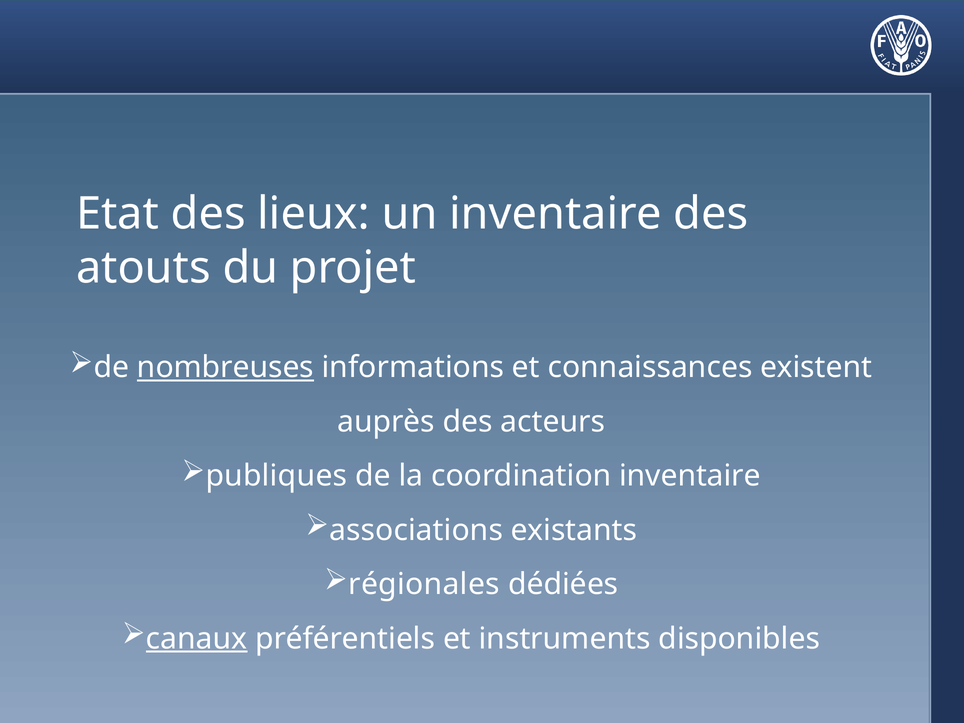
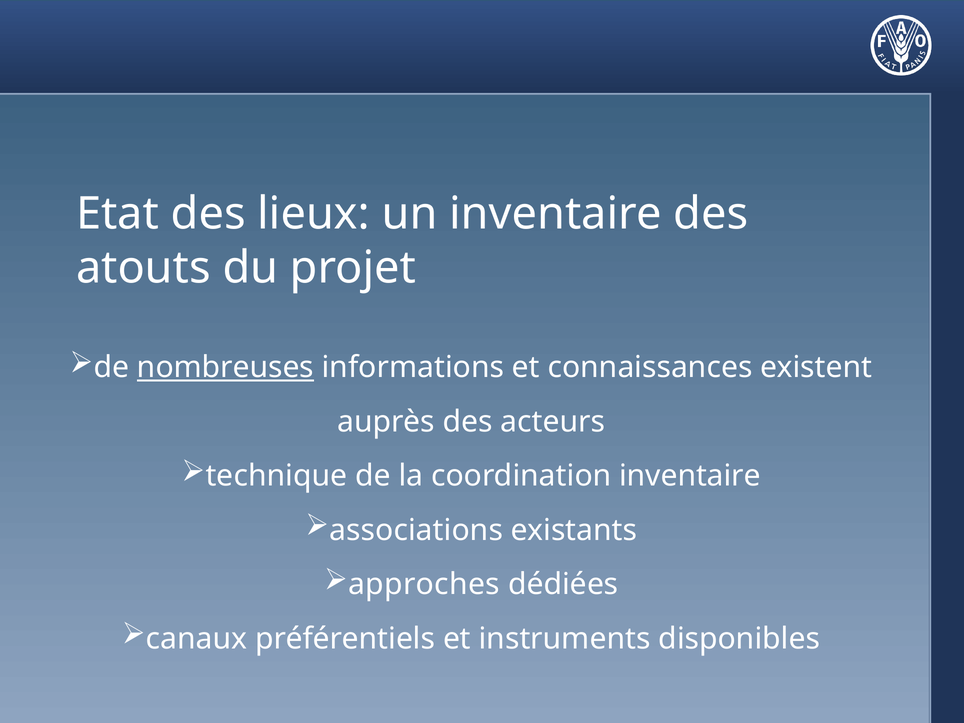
publiques: publiques -> technique (276, 476)
régionales: régionales -> approches (424, 584)
canaux underline: present -> none (197, 639)
